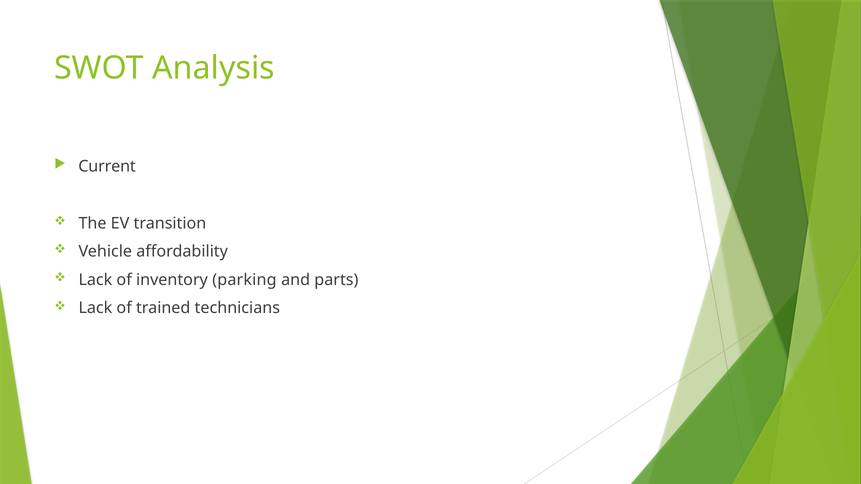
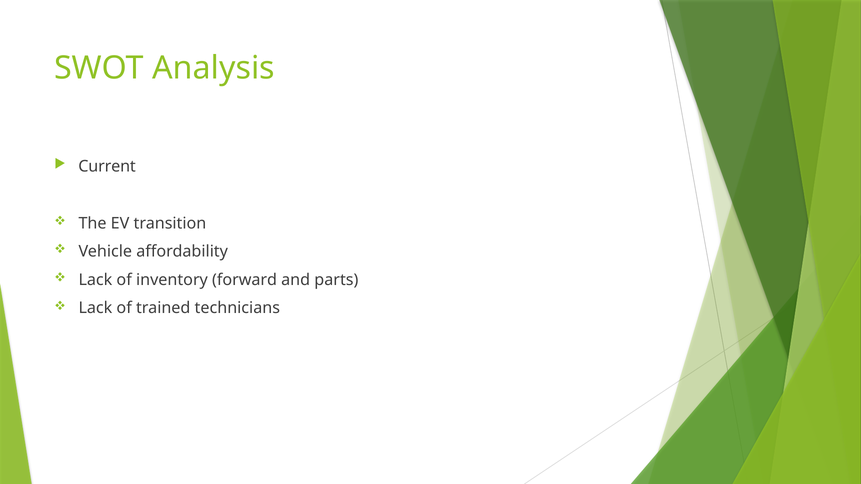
parking: parking -> forward (245, 280)
